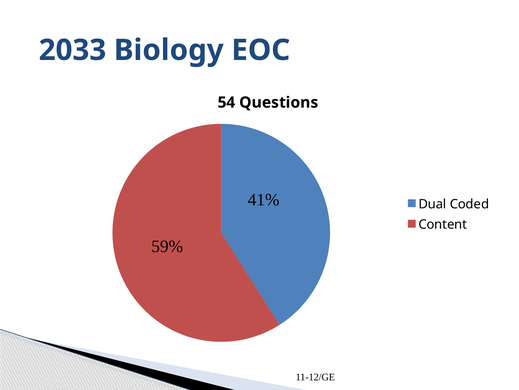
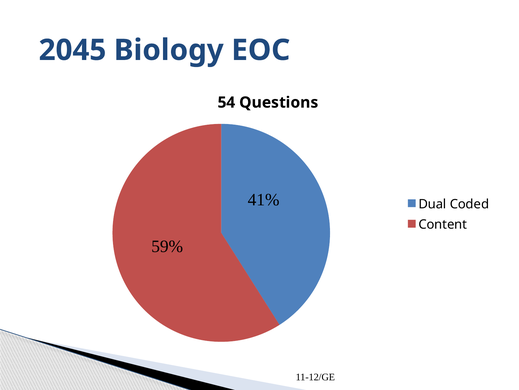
2033: 2033 -> 2045 (72, 50)
